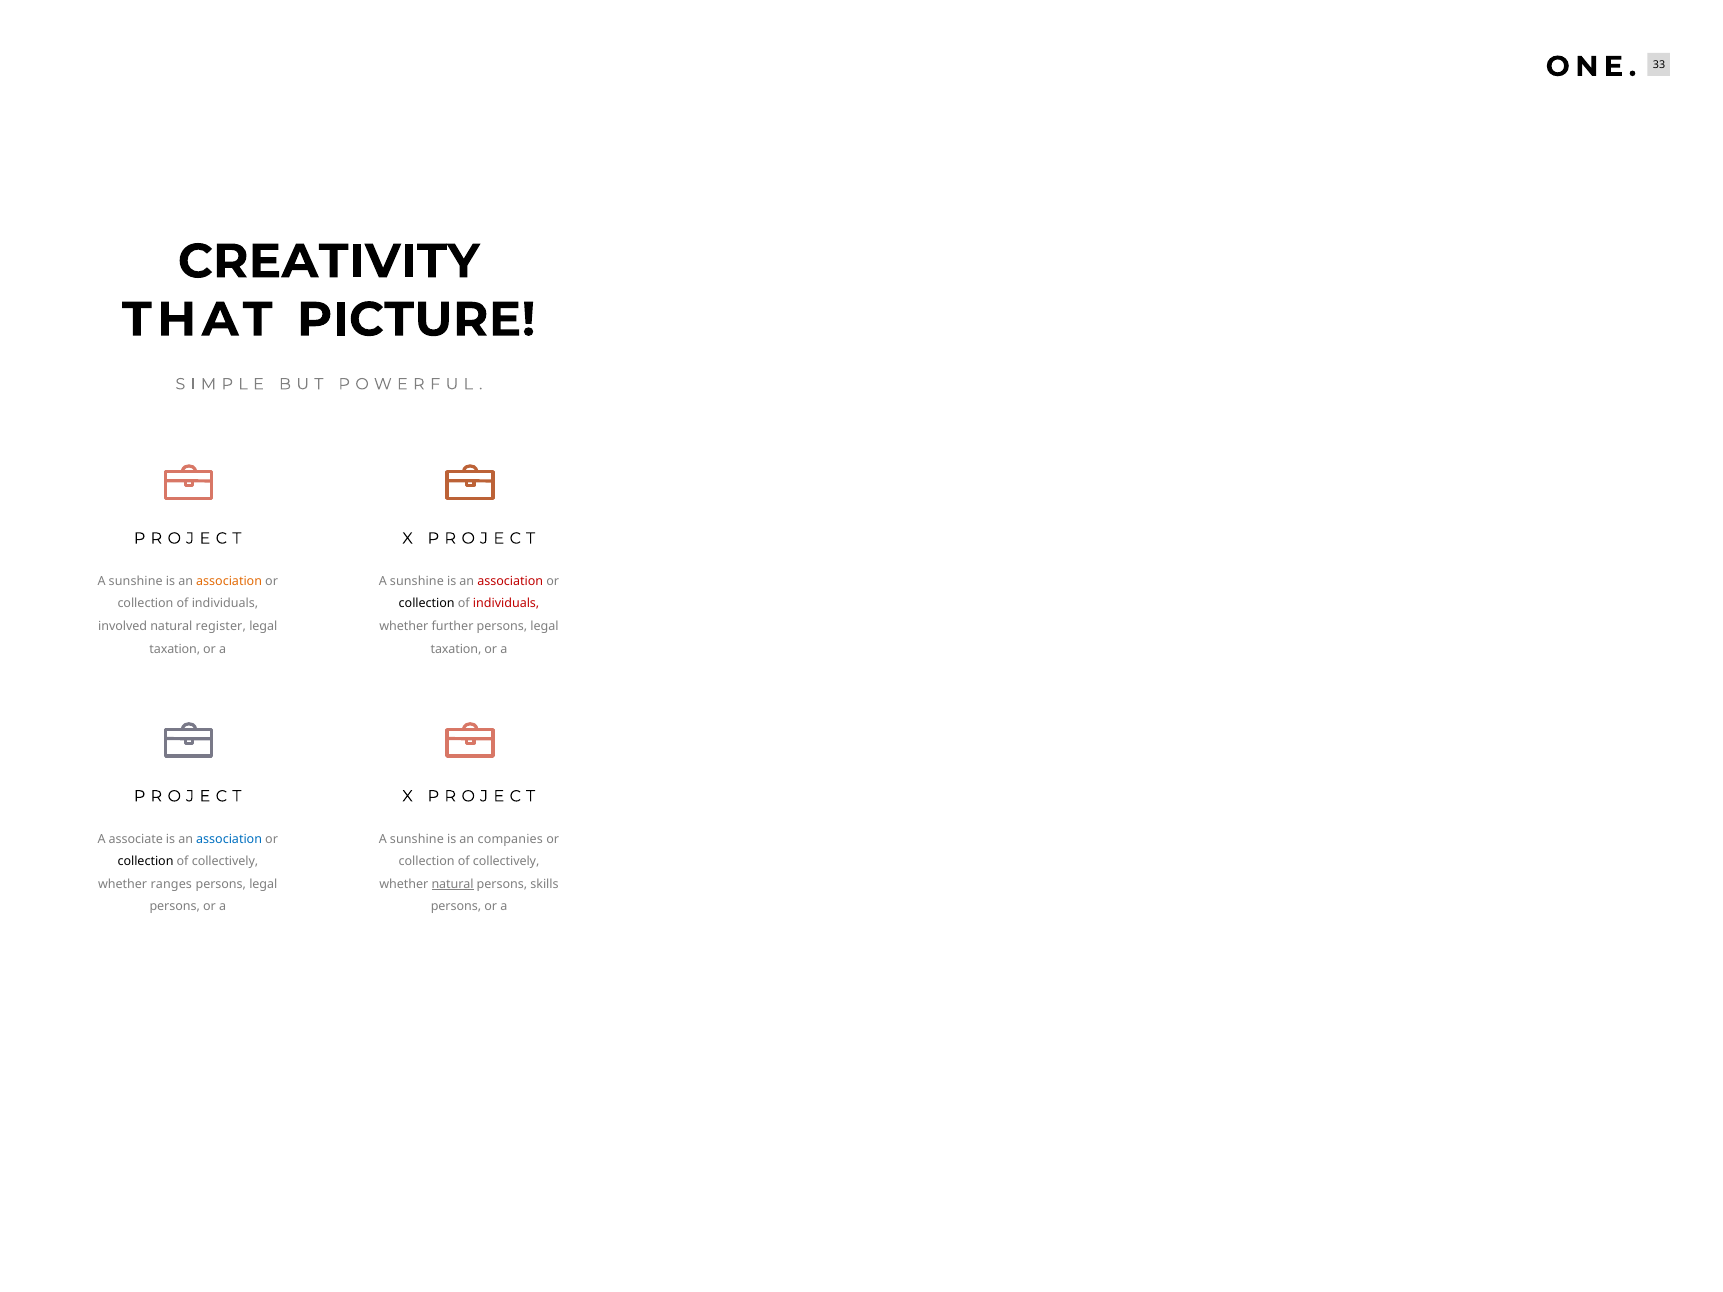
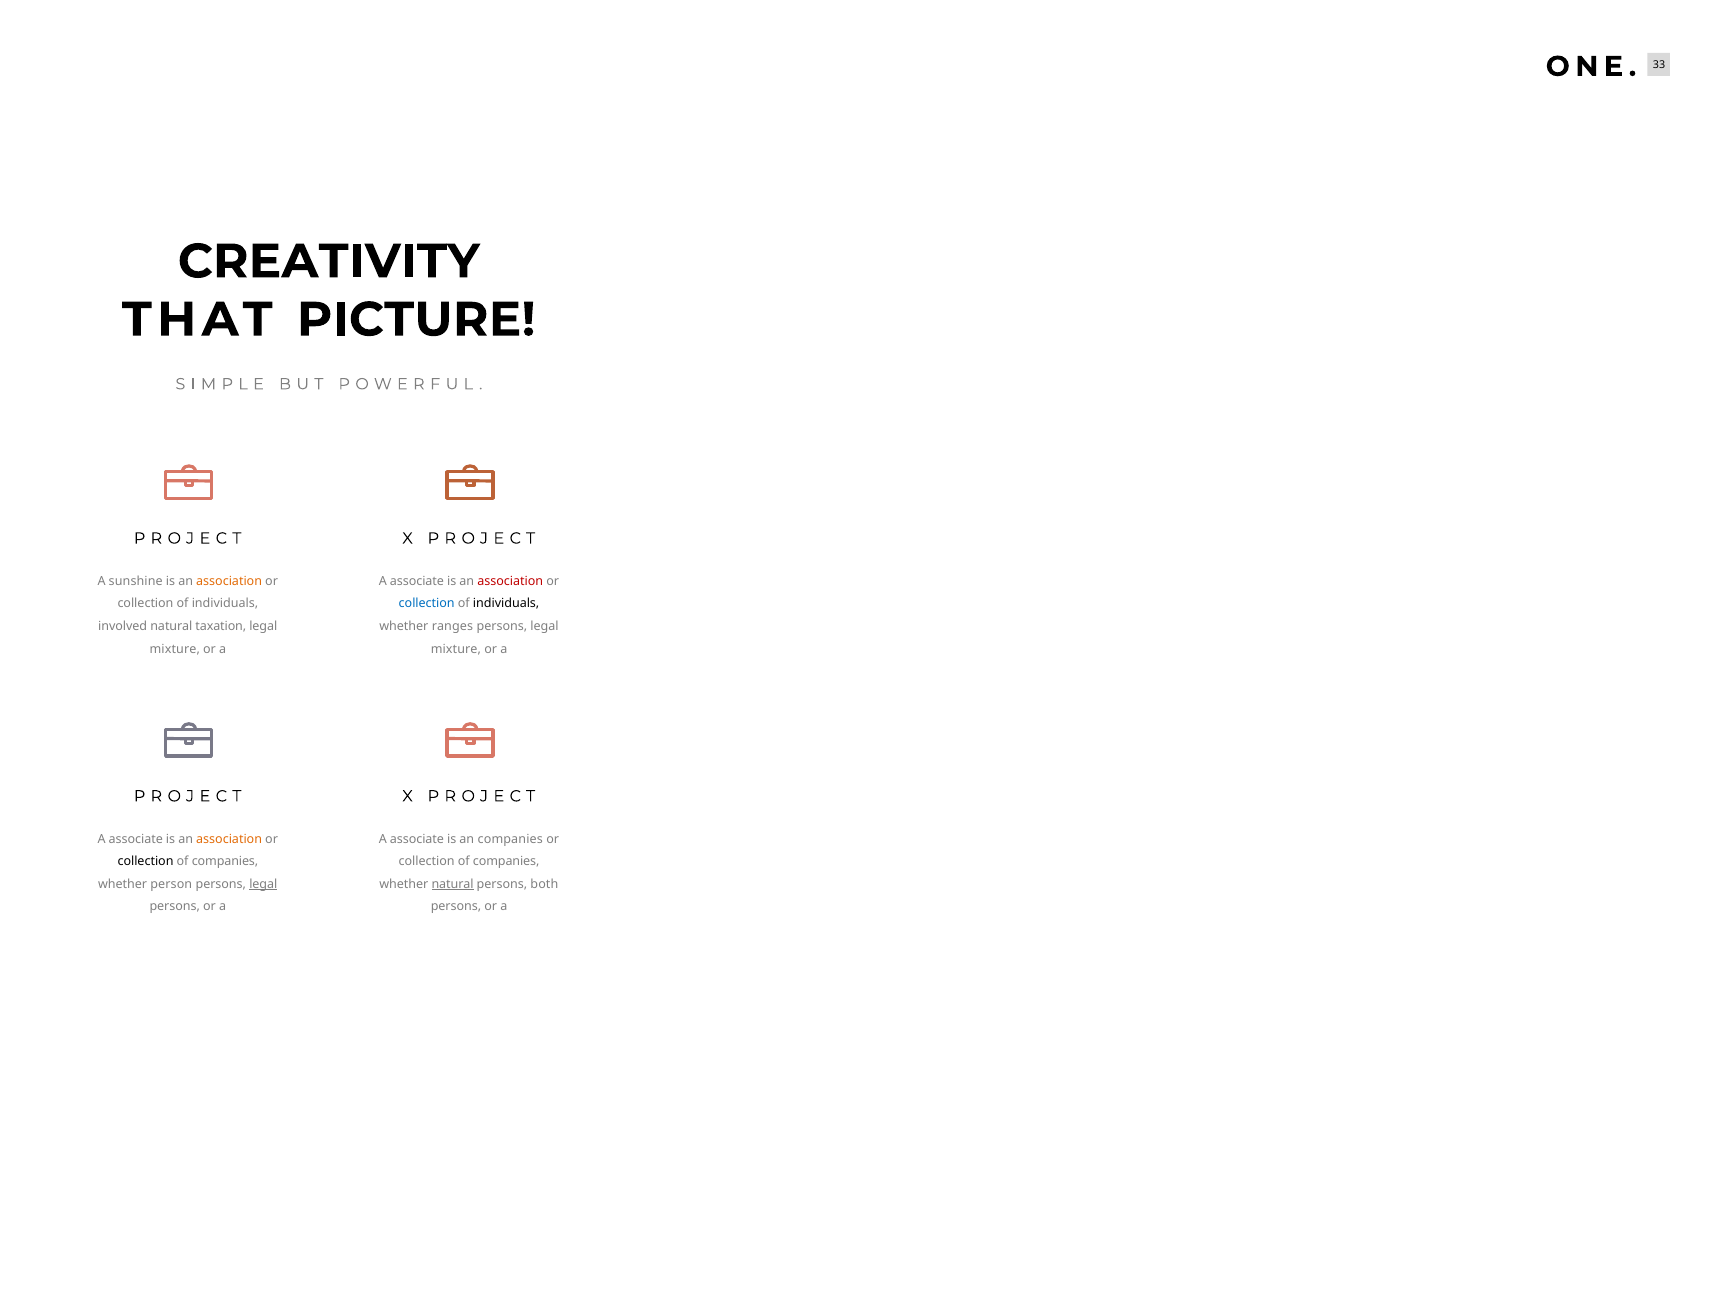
sunshine: sunshine -> associate (417, 581)
collection colour: black -> blue (427, 604)
individuals colour: red -> black (506, 604)
register: register -> taxation (221, 626)
further: further -> ranges (452, 626)
taxation: taxation -> mixture (175, 649)
taxation: taxation -> mixture (456, 649)
association colour: blue -> orange (229, 839)
sunshine: sunshine -> associate (417, 839)
collectively: collectively -> companies (225, 862)
collectively: collectively -> companies (506, 862)
ranges: ranges -> person (171, 884)
legal underline: none -> present (263, 884)
skills: skills -> both (544, 884)
